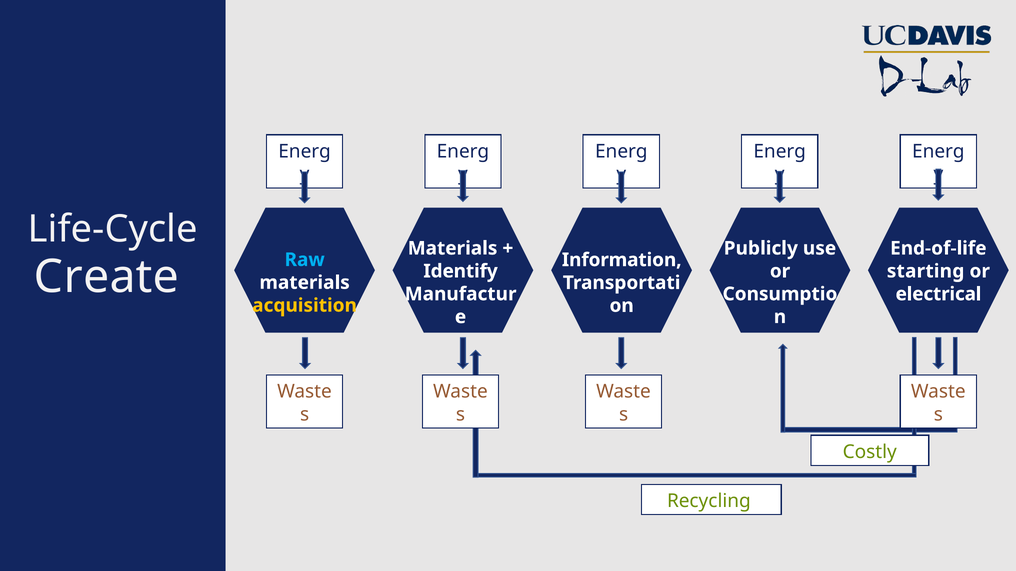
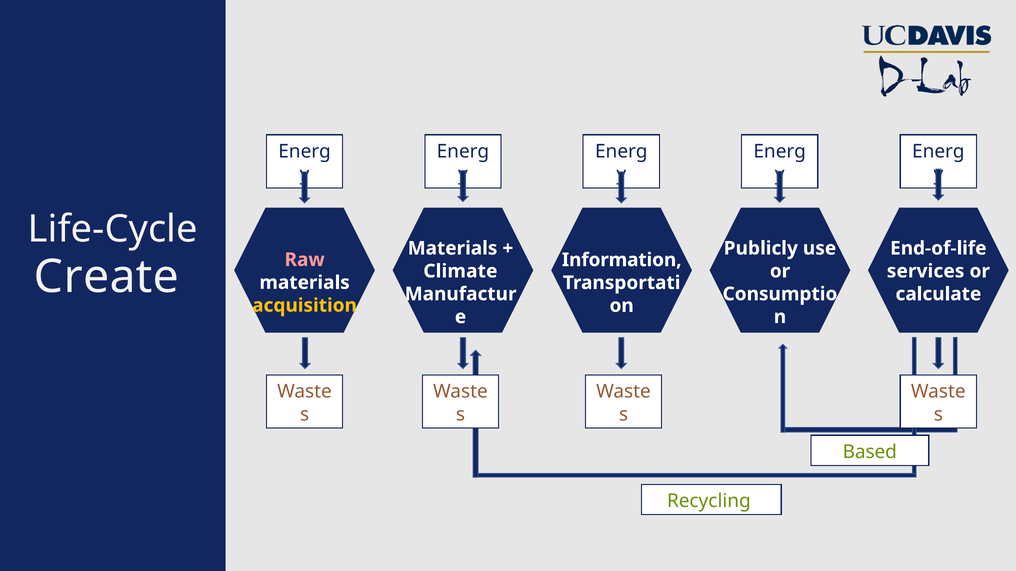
Raw colour: light blue -> pink (305, 260)
Identify: Identify -> Climate (460, 271)
starting: starting -> services (926, 271)
electrical: electrical -> calculate (938, 294)
Costly: Costly -> Based (870, 452)
